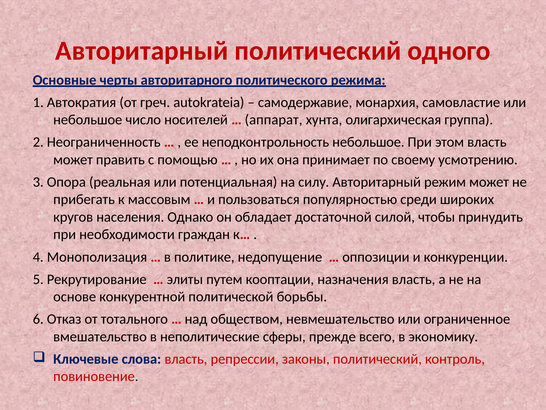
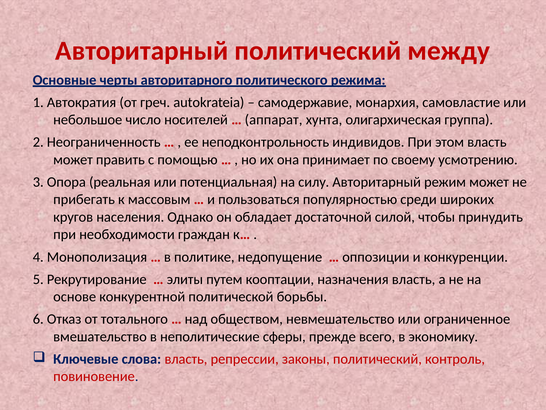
одного: одного -> между (449, 51)
неподконтрольность небольшое: небольшое -> индивидов (368, 142)
